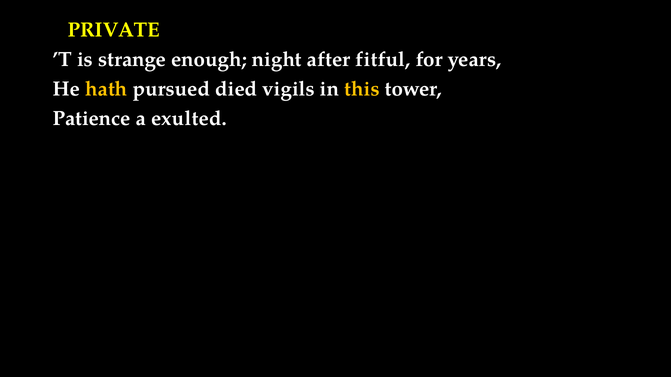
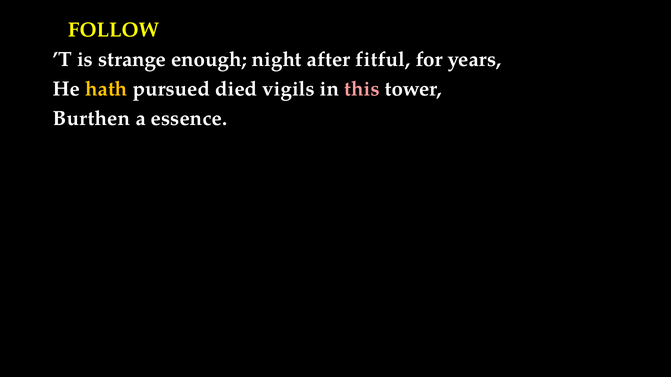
PRIVATE: PRIVATE -> FOLLOW (114, 30)
this colour: yellow -> pink (362, 89)
Patience: Patience -> Burthen (92, 119)
exulted: exulted -> essence (189, 119)
